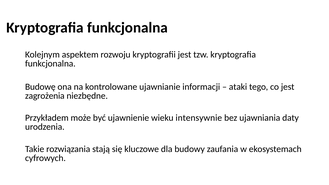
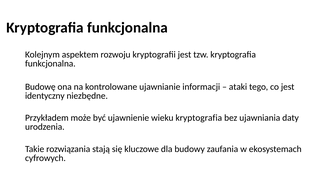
zagrożenia: zagrożenia -> identyczny (45, 96)
wieku intensywnie: intensywnie -> kryptografia (199, 118)
